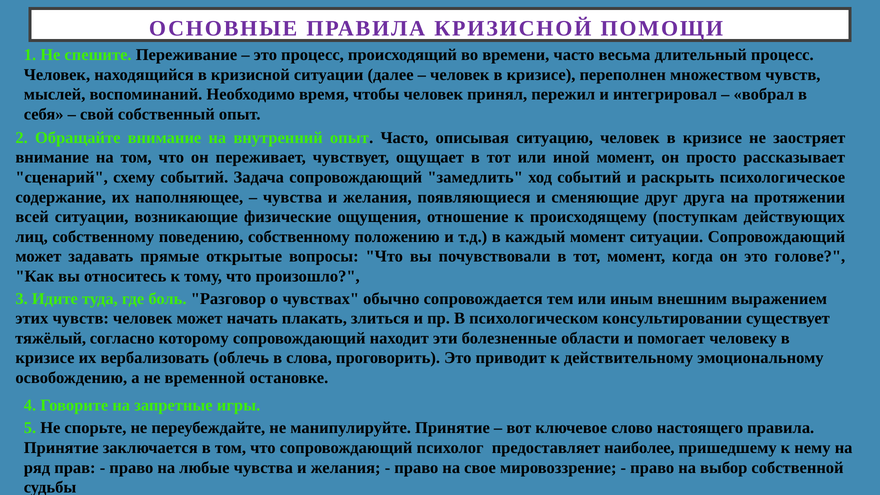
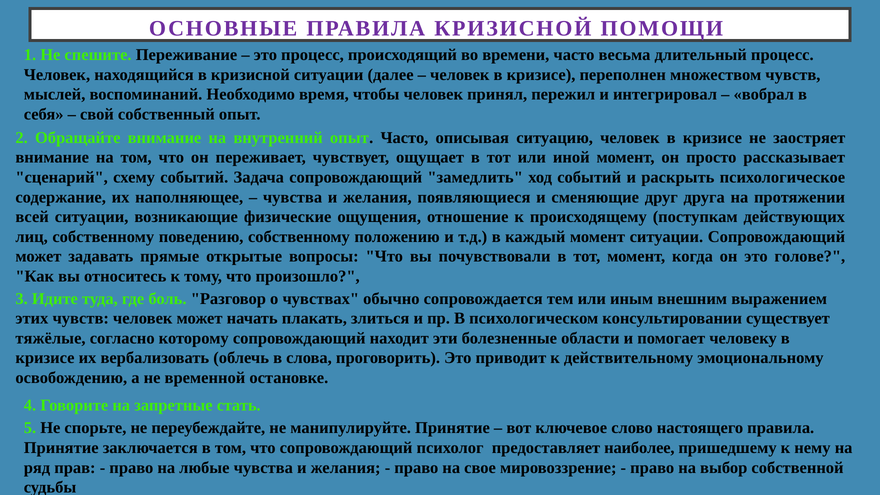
тяжёлый: тяжёлый -> тяжёлые (51, 338)
игры: игры -> стать (239, 405)
